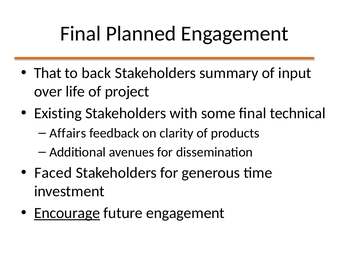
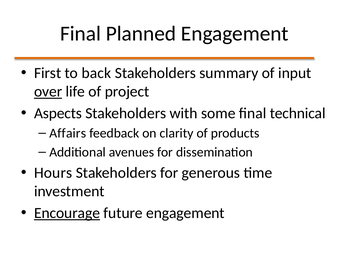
That: That -> First (48, 73)
over underline: none -> present (48, 92)
Existing: Existing -> Aspects (58, 114)
Faced: Faced -> Hours (53, 173)
